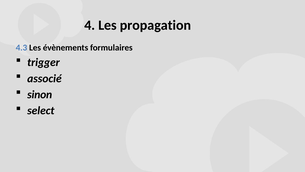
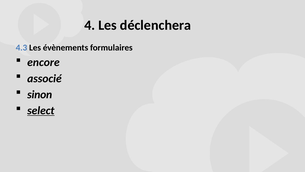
propagation: propagation -> déclenchera (156, 25)
trigger: trigger -> encore (43, 62)
select underline: none -> present (41, 110)
